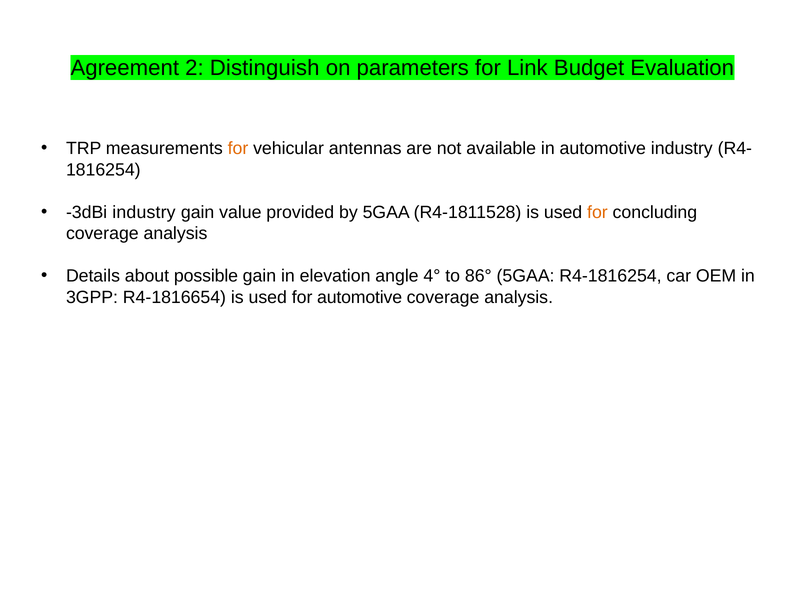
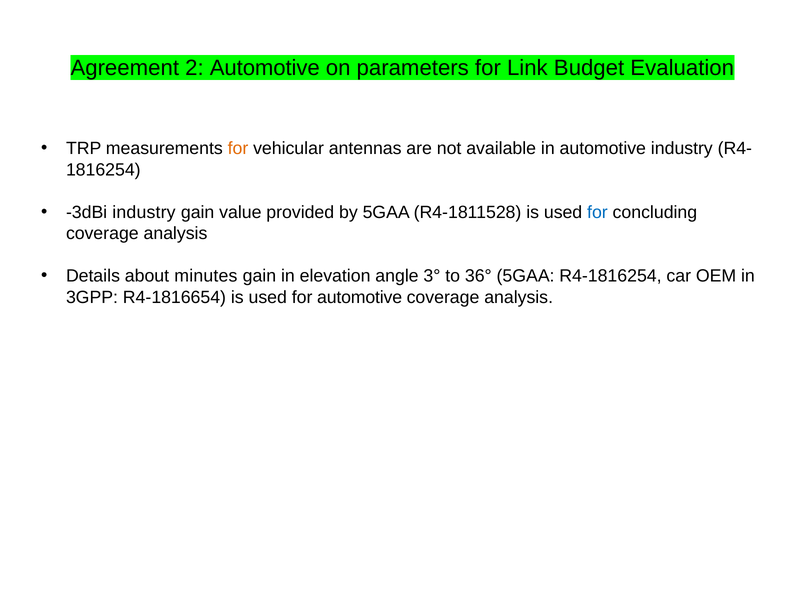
2 Distinguish: Distinguish -> Automotive (265, 68)
for colour: orange -> blue (597, 213)
possible: possible -> minutes (206, 276)
4°: 4° -> 3° (432, 276)
86°: 86° -> 36° (478, 276)
